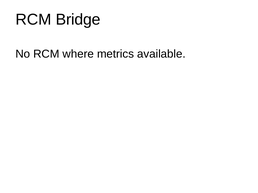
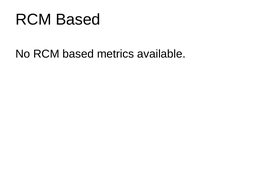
Bridge: Bridge -> Based (78, 20)
No RCM where: where -> based (78, 54)
